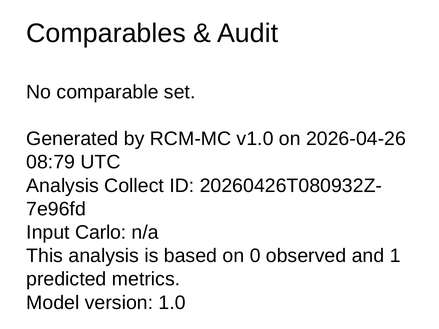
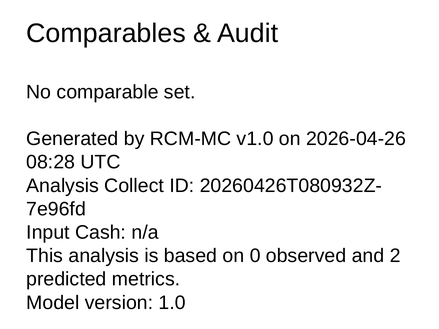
08:79: 08:79 -> 08:28 (51, 162)
Carlo: Carlo -> Cash (101, 233)
1: 1 -> 2 (395, 256)
